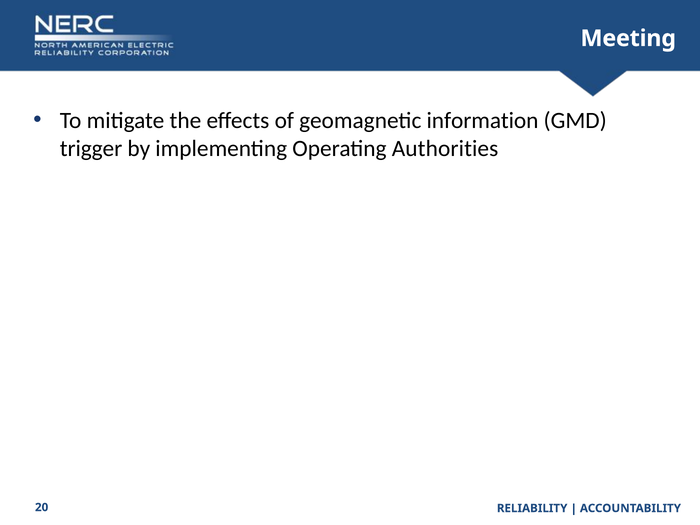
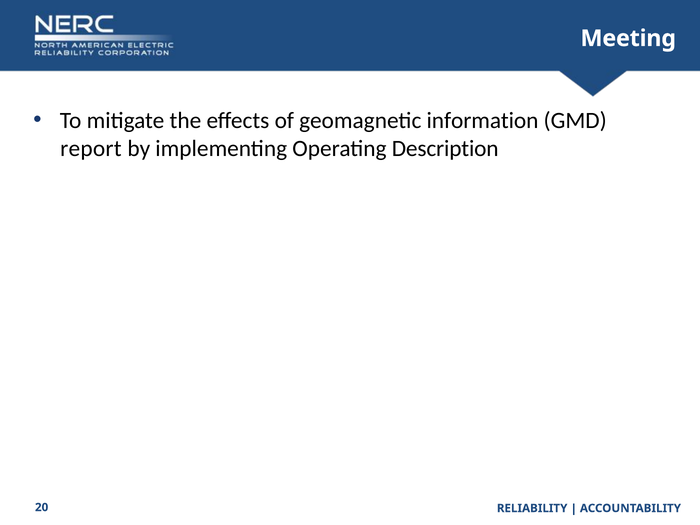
trigger: trigger -> report (91, 149)
Authorities: Authorities -> Description (445, 149)
